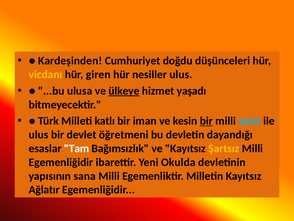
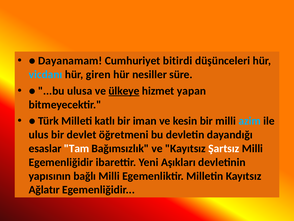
Kardeşinden: Kardeşinden -> Dayanamam (70, 61)
doğdu: doğdu -> bitirdi (178, 61)
vicdanı colour: yellow -> light blue (46, 74)
nesiller ulus: ulus -> süre (181, 74)
yaşadı: yaşadı -> yapan (191, 91)
bir underline: present -> none (206, 121)
Şartsız colour: yellow -> white (224, 148)
Okulda: Okulda -> Aşıkları (178, 162)
sana: sana -> bağlı (85, 176)
